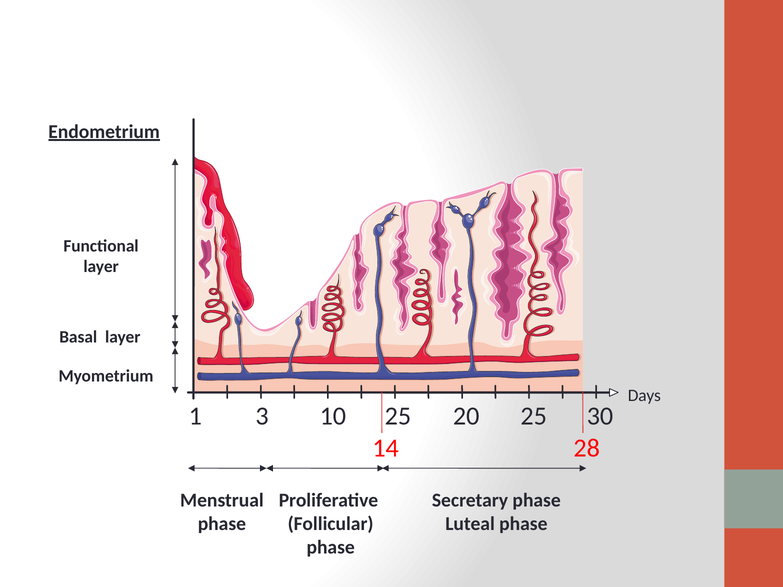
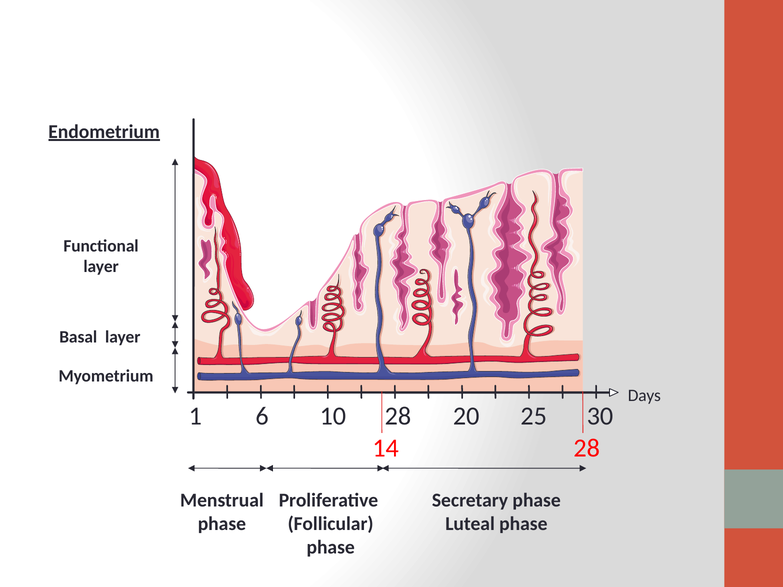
3: 3 -> 6 (262, 416)
10 25: 25 -> 28 (398, 416)
